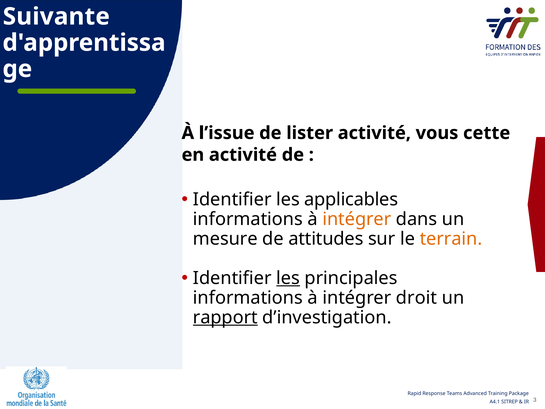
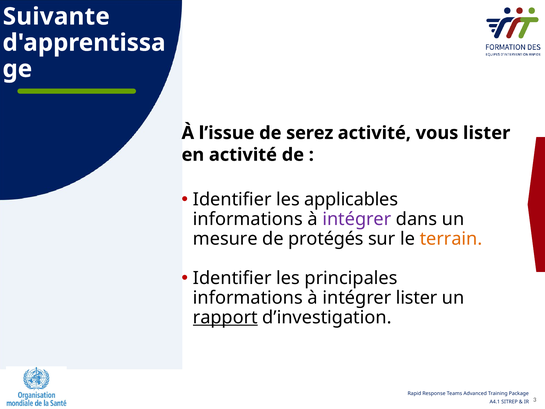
lister: lister -> serez (310, 133)
vous cette: cette -> lister (487, 133)
intégrer colour: orange -> purple (357, 219)
attitudes: attitudes -> protégés (326, 239)
les underline: present -> none (288, 278)
intégrer droit: droit -> lister (417, 298)
